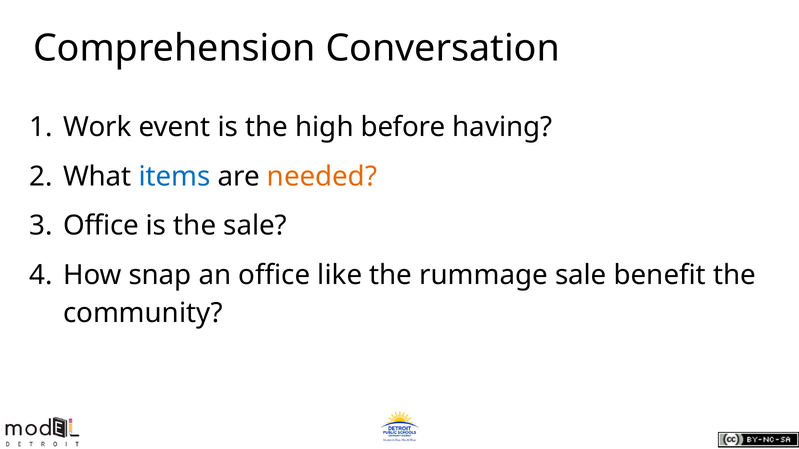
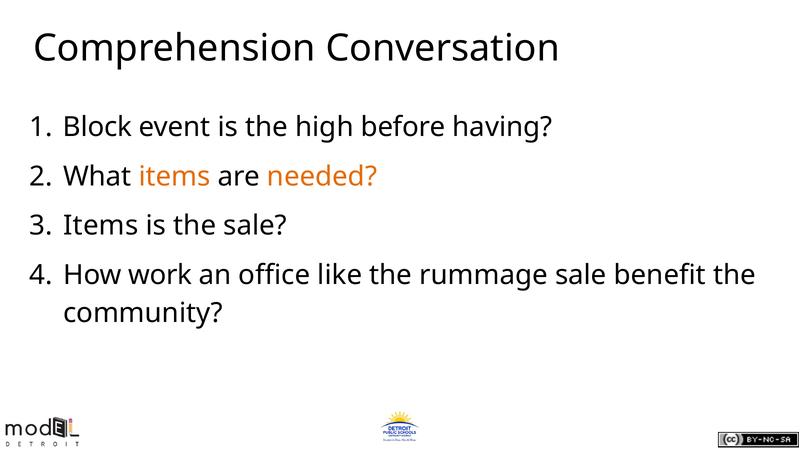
Work: Work -> Block (97, 127)
items colour: blue -> orange (175, 177)
Office: Office -> Items (101, 226)
snap: snap -> work (160, 275)
